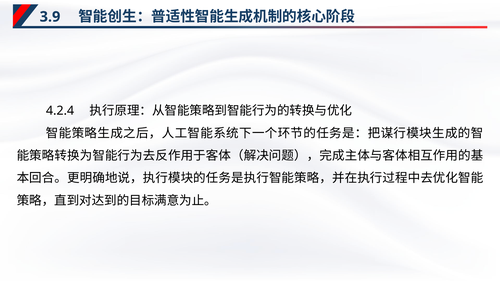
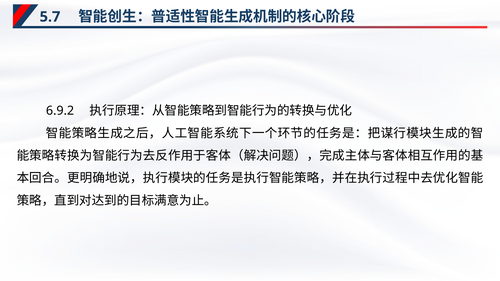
3.9: 3.9 -> 5.7 (50, 17)
4.2.4: 4.2.4 -> 6.9.2 (60, 111)
